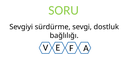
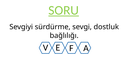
SORU underline: none -> present (64, 10)
